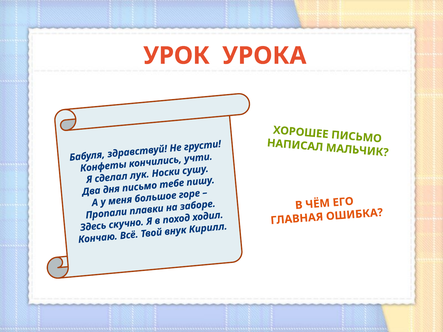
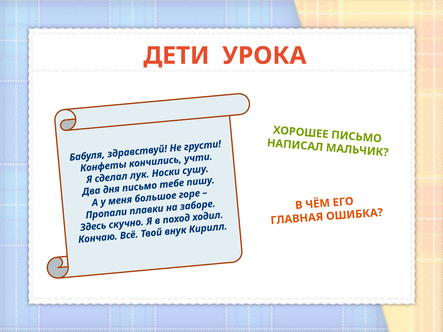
УРОК: УРОК -> ДЕТИ (176, 56)
